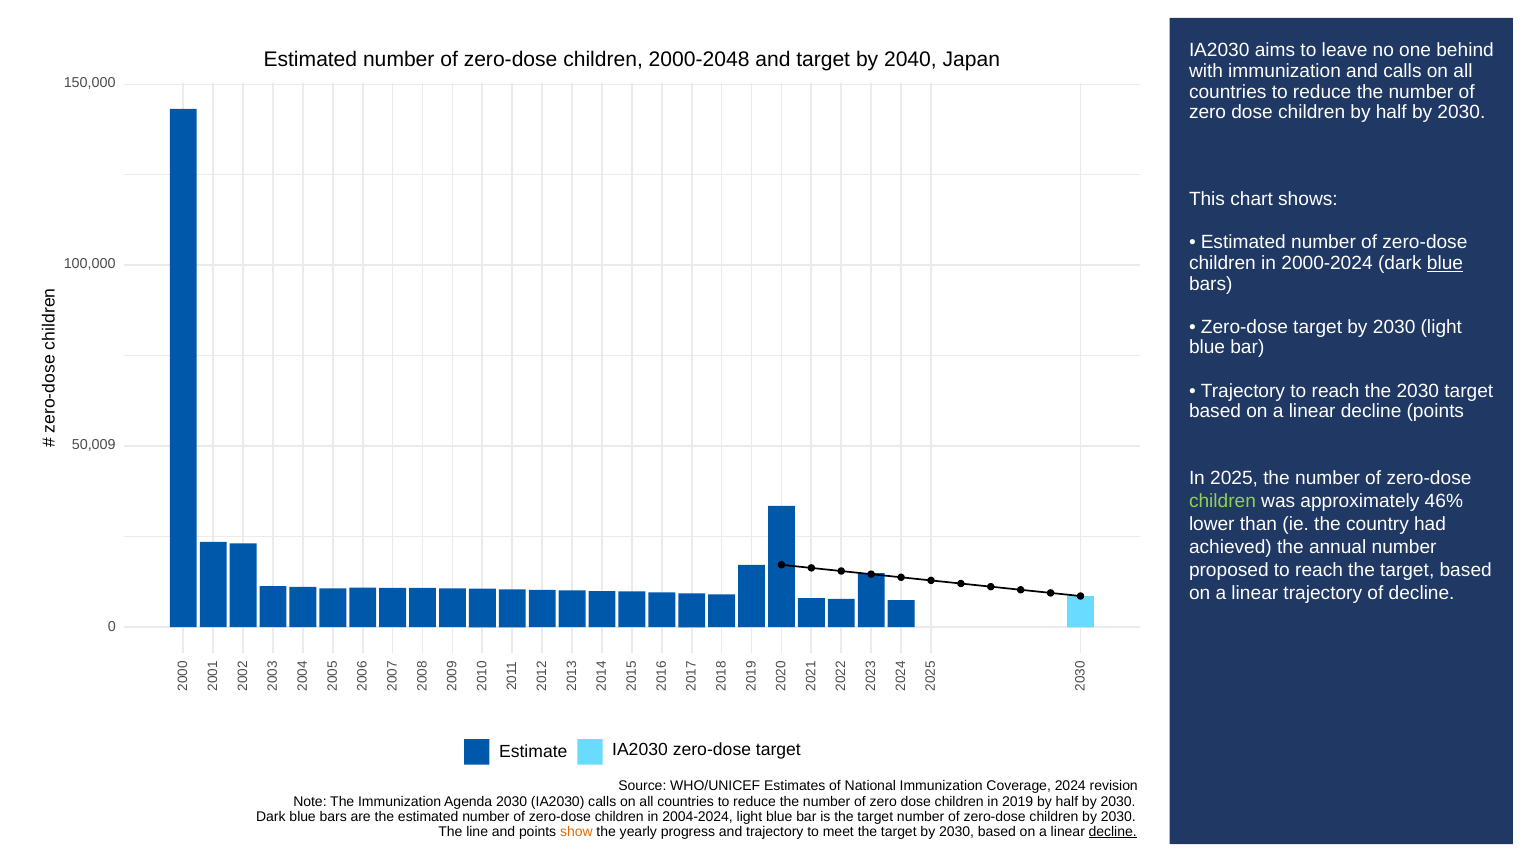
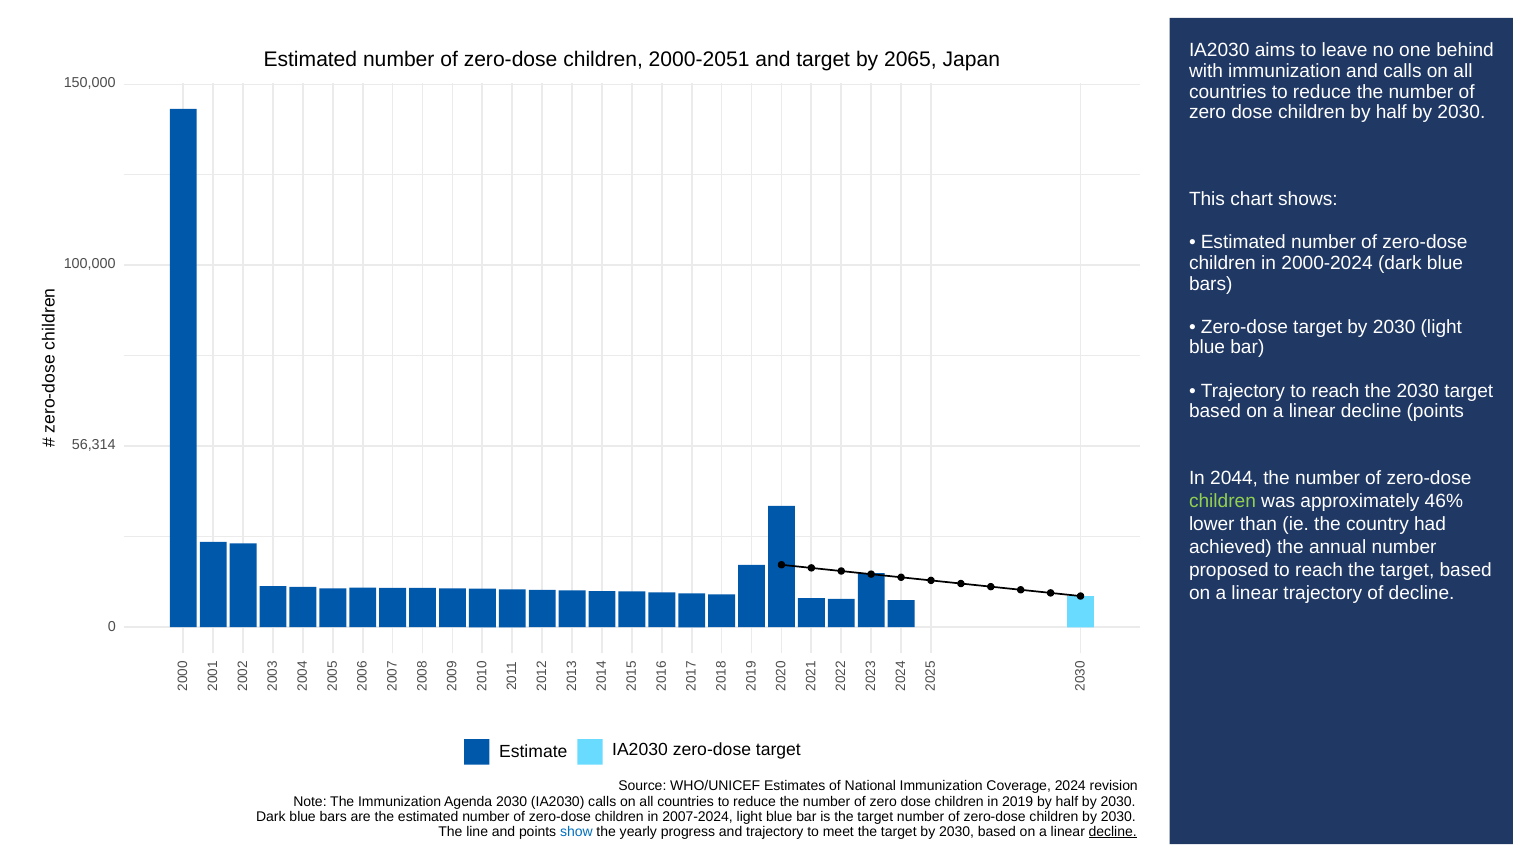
2000-2048: 2000-2048 -> 2000-2051 (699, 59)
2040: 2040 -> 2065 (910, 59)
blue underline: present -> none (1445, 263)
50,009: 50,009 -> 56,314 (94, 445)
2025: 2025 -> 2044 (1234, 478)
2004-2024: 2004-2024 -> 2007-2024 (698, 816)
show colour: orange -> blue (576, 832)
